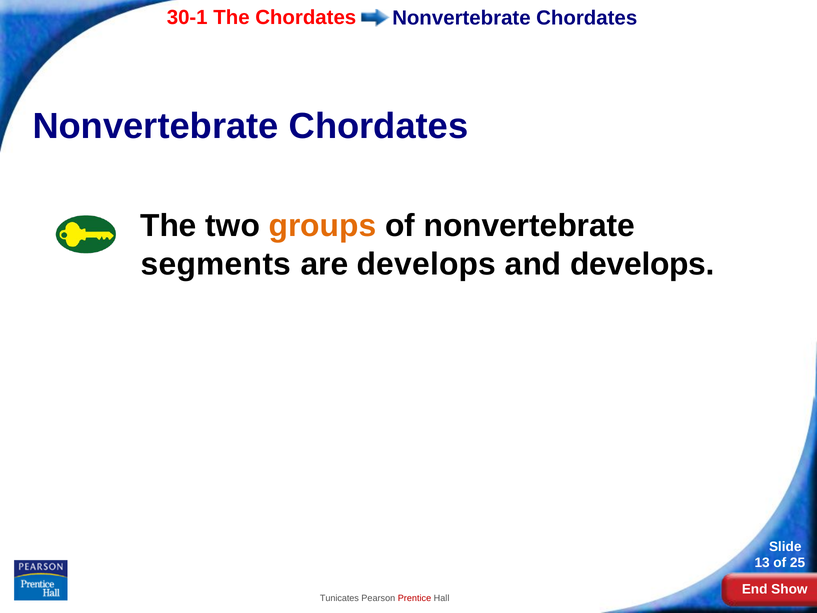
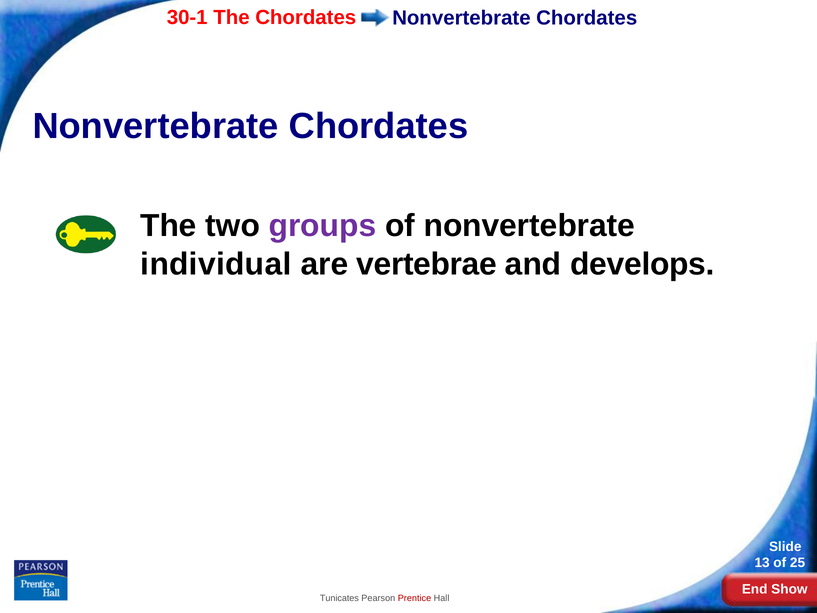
groups colour: orange -> purple (322, 226)
segments: segments -> individual (216, 264)
are develops: develops -> vertebrae (427, 264)
